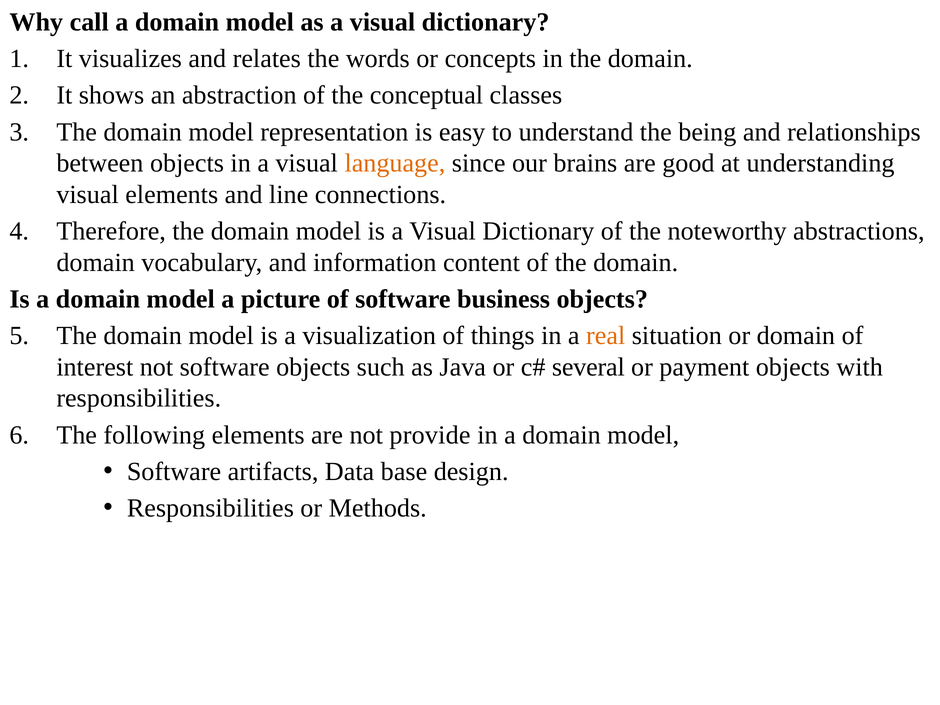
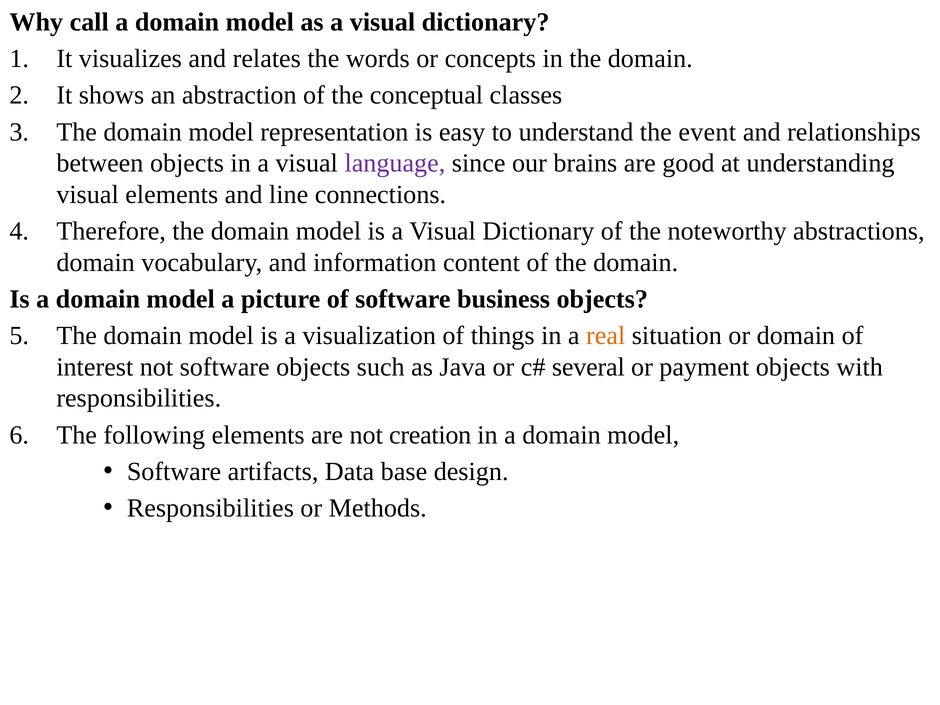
being: being -> event (707, 132)
language colour: orange -> purple (395, 163)
provide: provide -> creation (430, 435)
